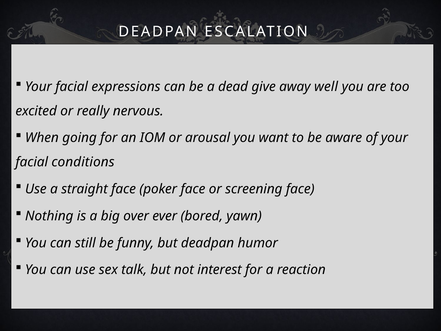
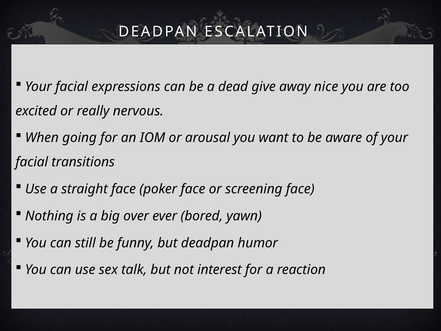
well: well -> nice (326, 87)
conditions: conditions -> transitions (83, 162)
